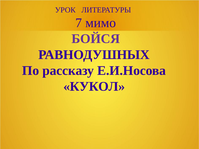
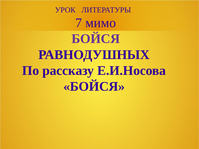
КУКОЛ: КУКОЛ -> БОЙСЯ (94, 87)
